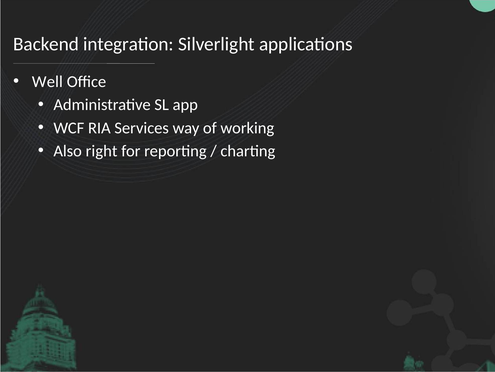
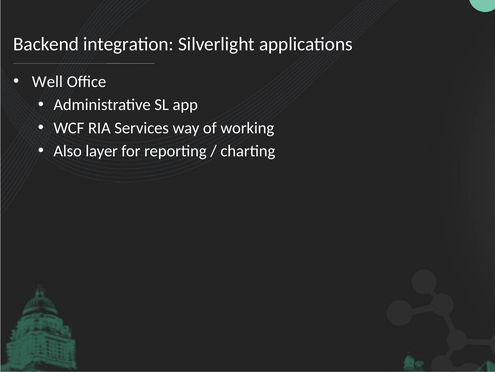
right: right -> layer (102, 151)
